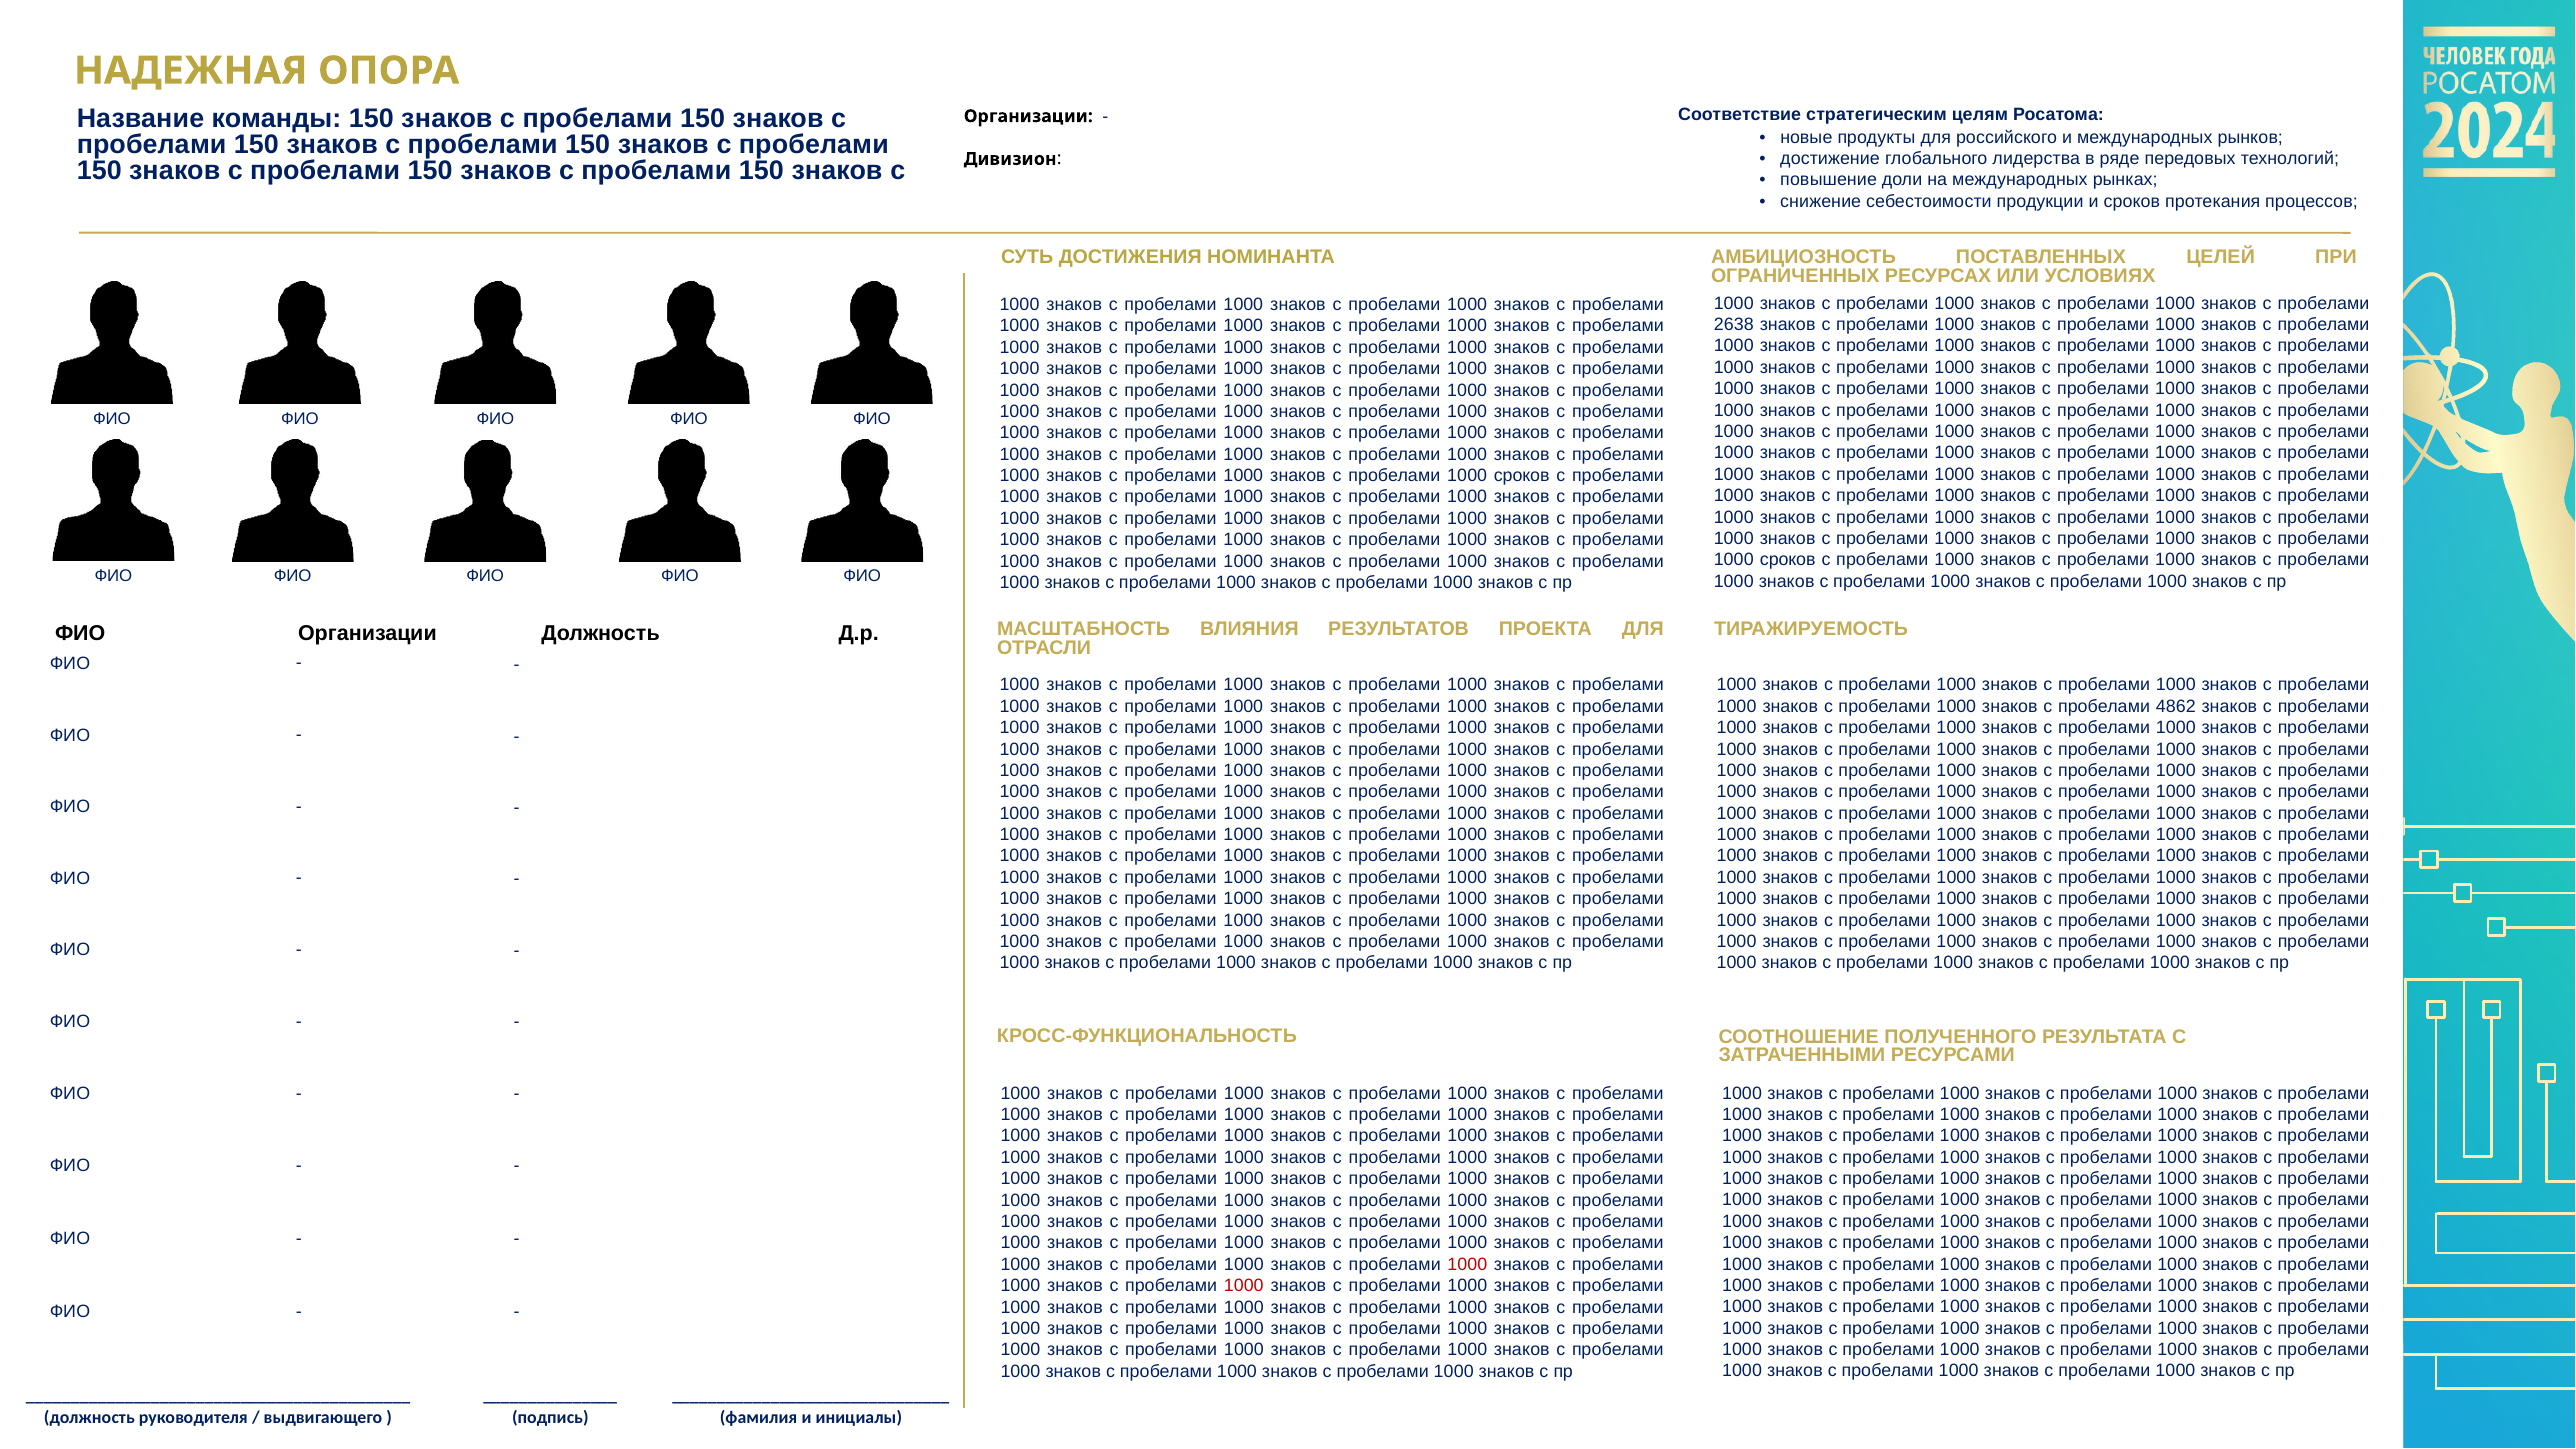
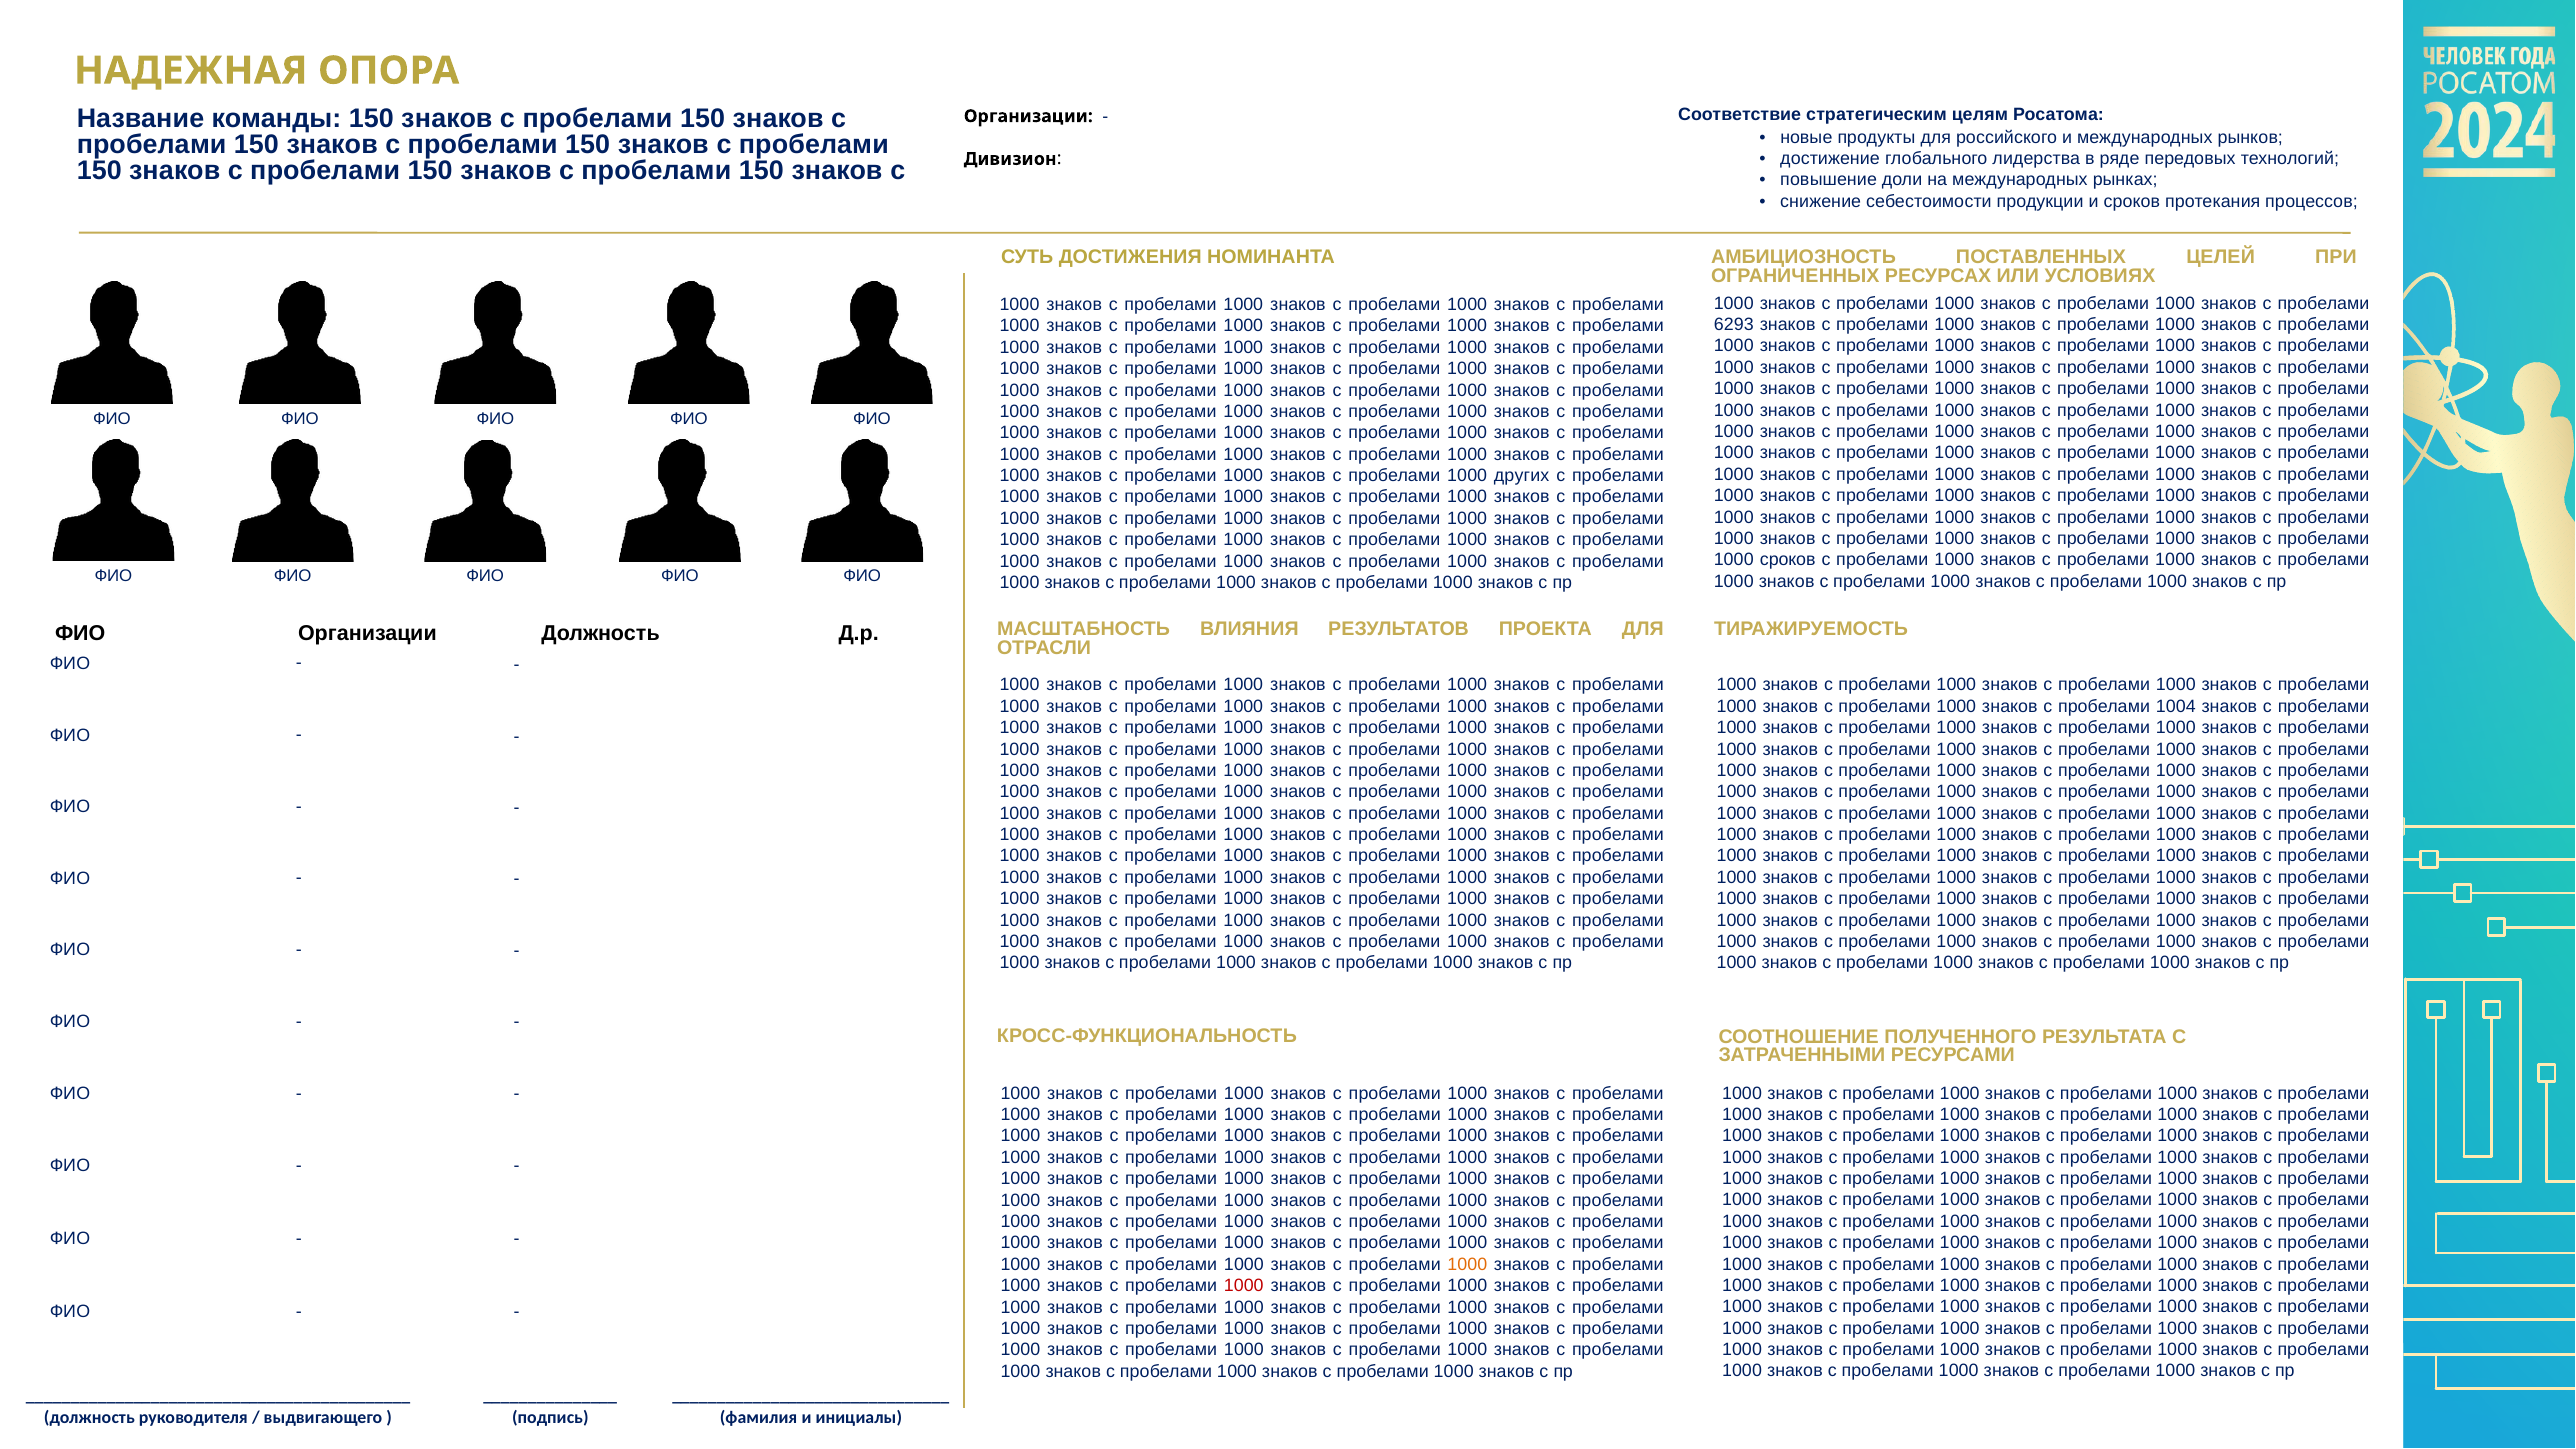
2638: 2638 -> 6293 (1734, 325)
сроков: сроков -> других (1522, 476)
4862: 4862 -> 1004 (2176, 706)
1000 colour: red -> orange (1467, 1264)
